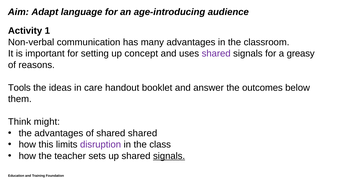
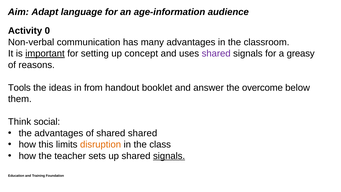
age-introducing: age-introducing -> age-information (170, 12)
1: 1 -> 0 (47, 31)
important underline: none -> present (45, 54)
care: care -> from (93, 88)
outcomes: outcomes -> overcome (262, 88)
might: might -> social (47, 122)
disruption colour: purple -> orange (101, 144)
